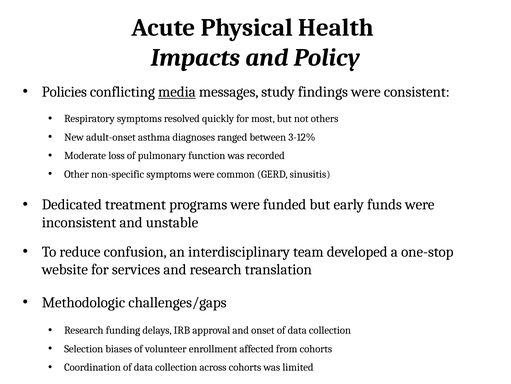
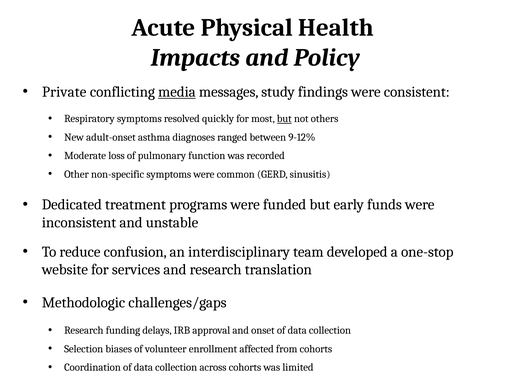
Policies: Policies -> Private (64, 92)
but underline: none -> present (284, 119)
3-12%: 3-12% -> 9-12% (302, 137)
